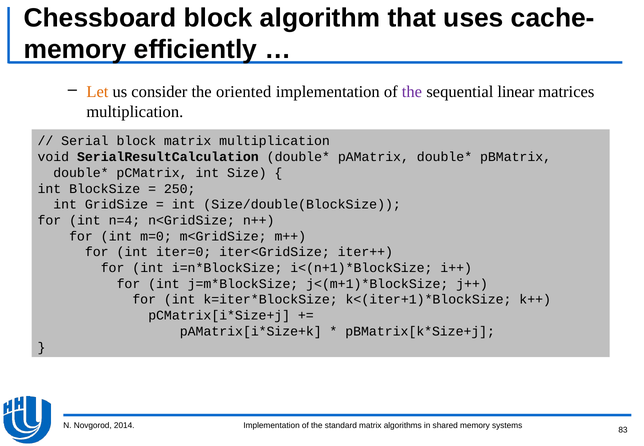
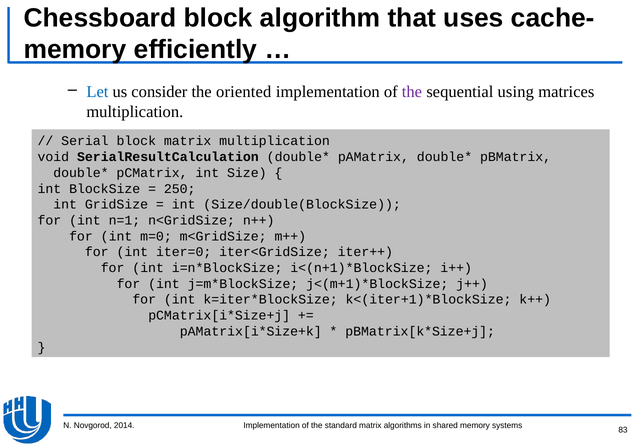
Let colour: orange -> blue (97, 92)
linear: linear -> using (516, 92)
n=4: n=4 -> n=1 (124, 220)
